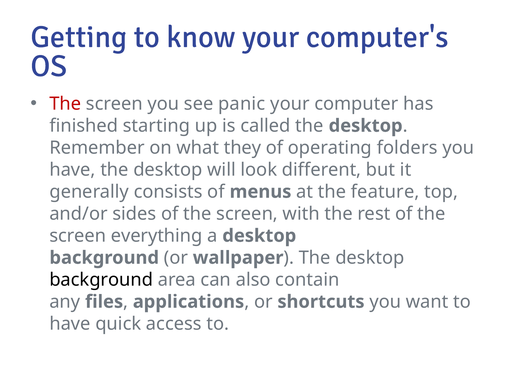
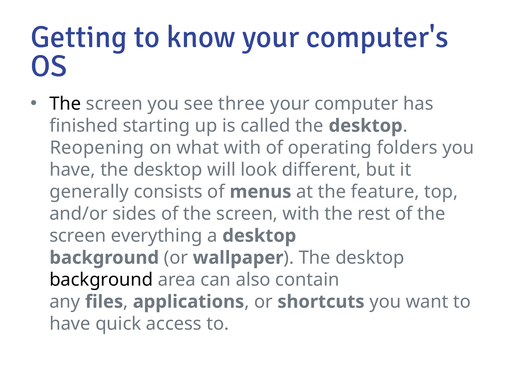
The colour: red -> black (65, 104)
panic: panic -> three (242, 104)
Remember: Remember -> Reopening (97, 147)
what they: they -> with (242, 147)
